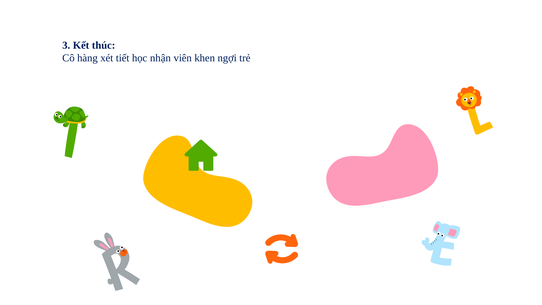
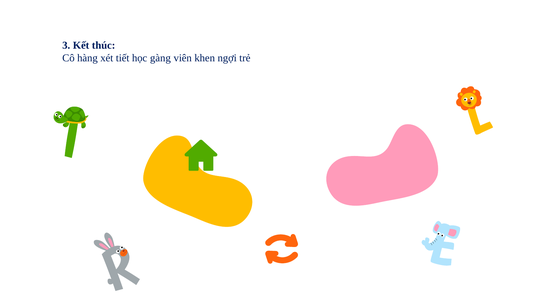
nhận: nhận -> gàng (160, 58)
